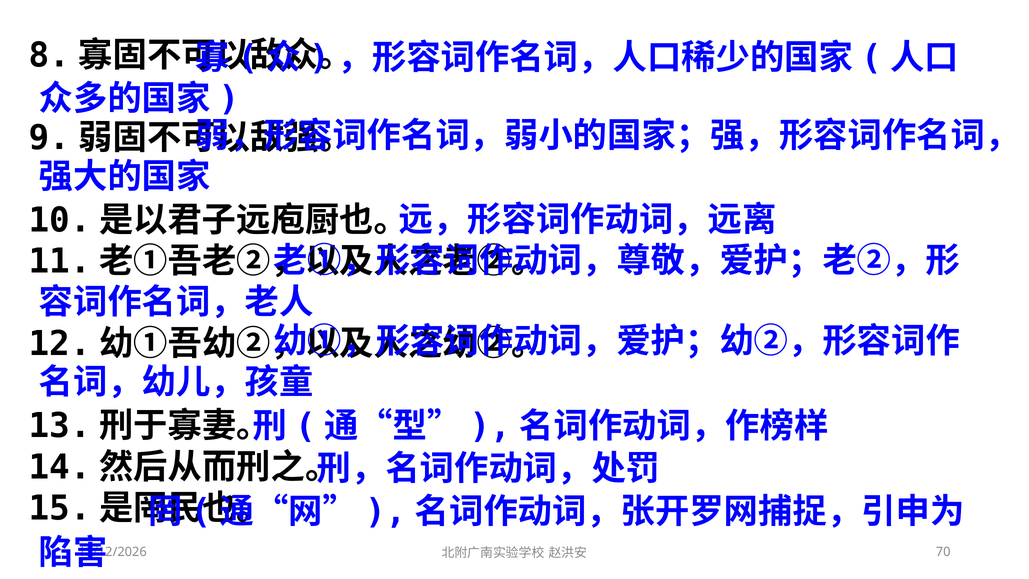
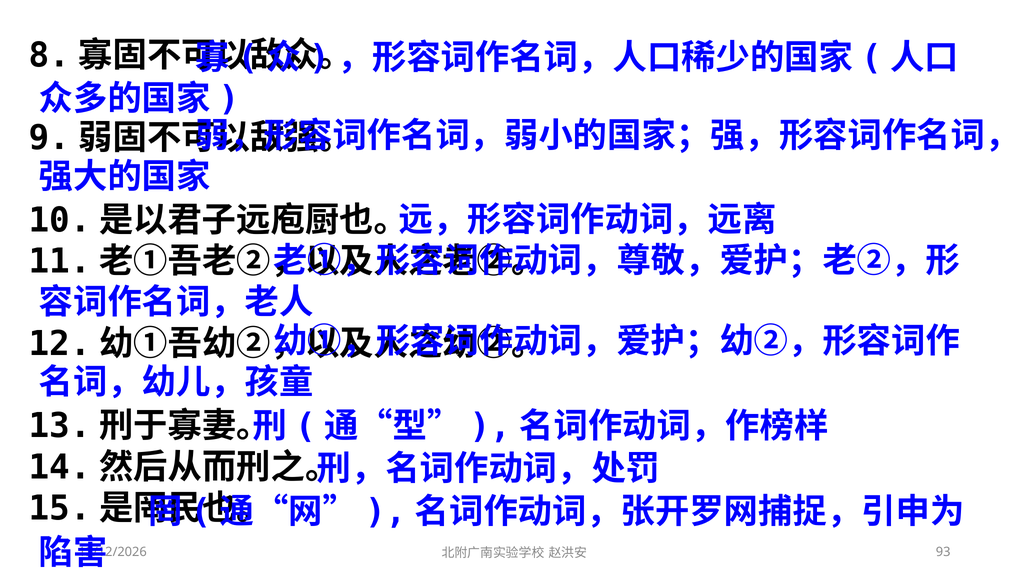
70: 70 -> 93 (943, 552)
